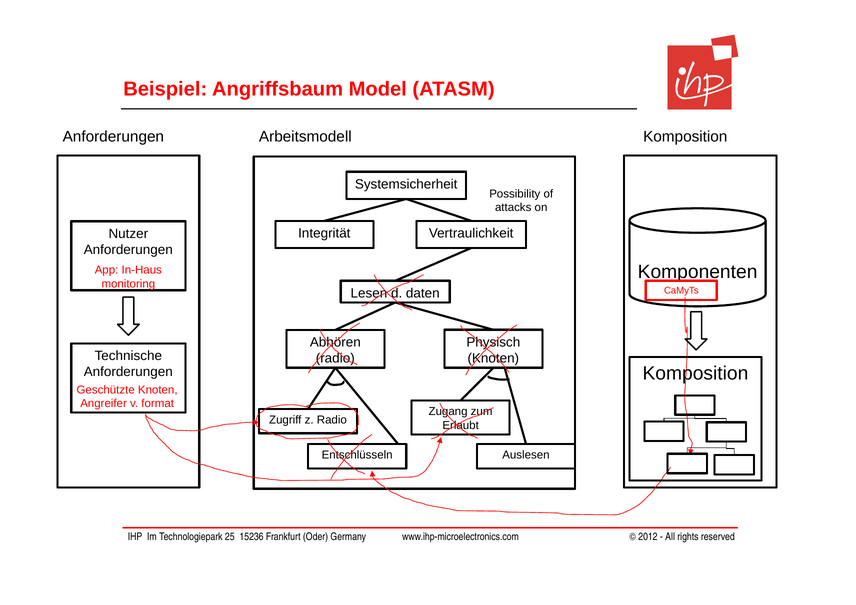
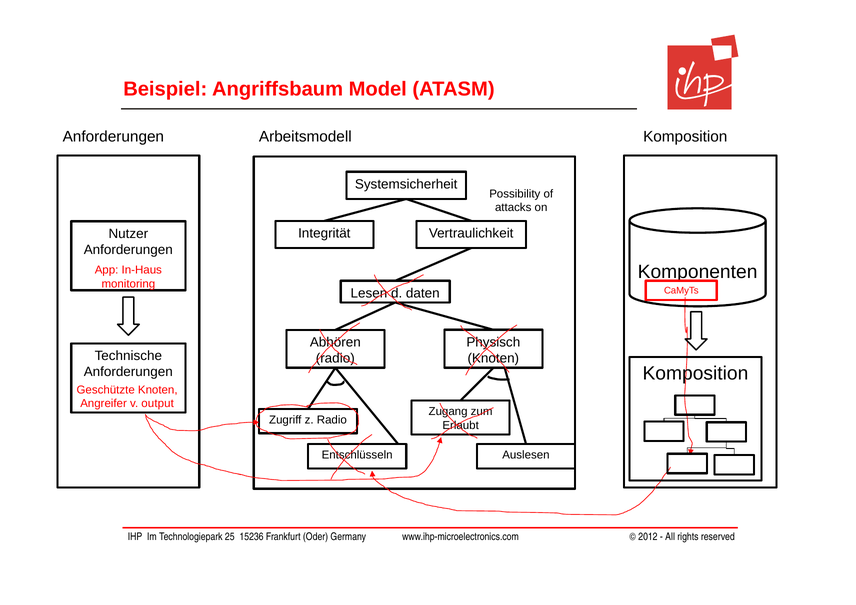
format: format -> output (158, 404)
